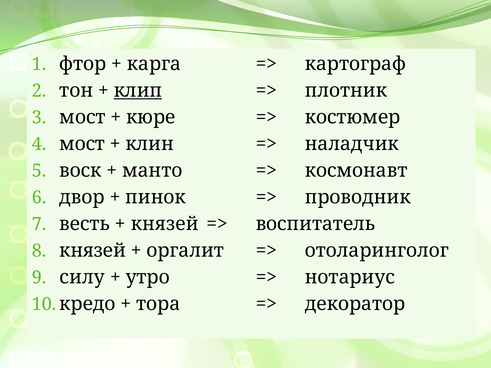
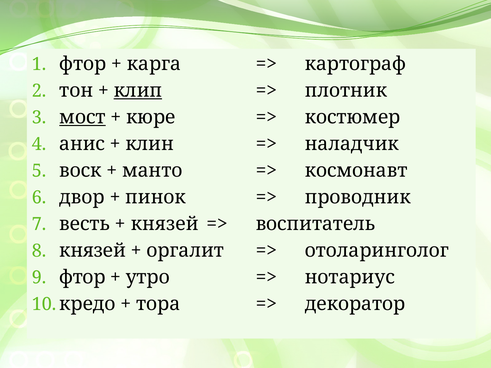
мост underline: none -> present (82, 117)
мост: мост -> анис (82, 144)
силу: силу -> фтор (82, 278)
